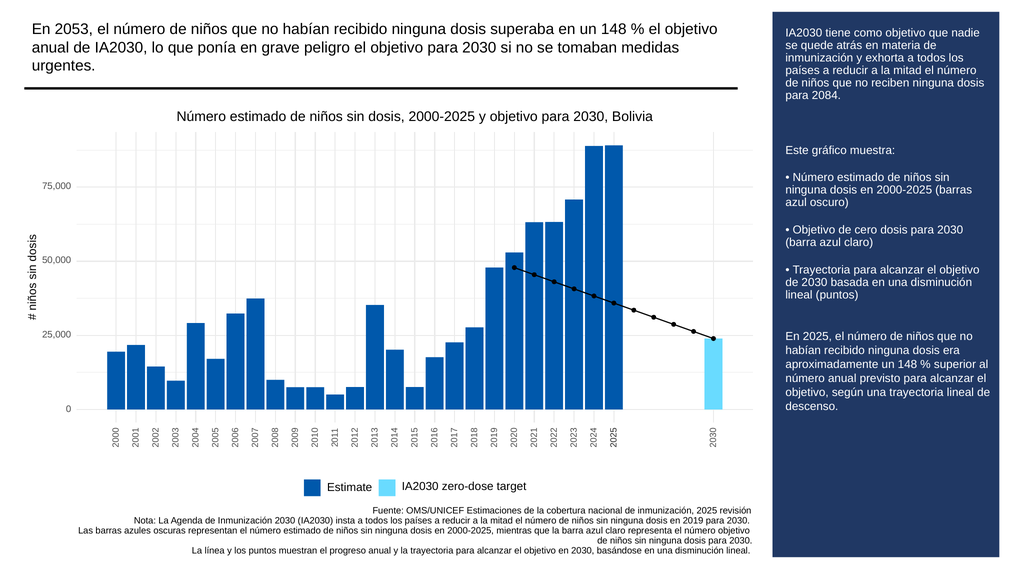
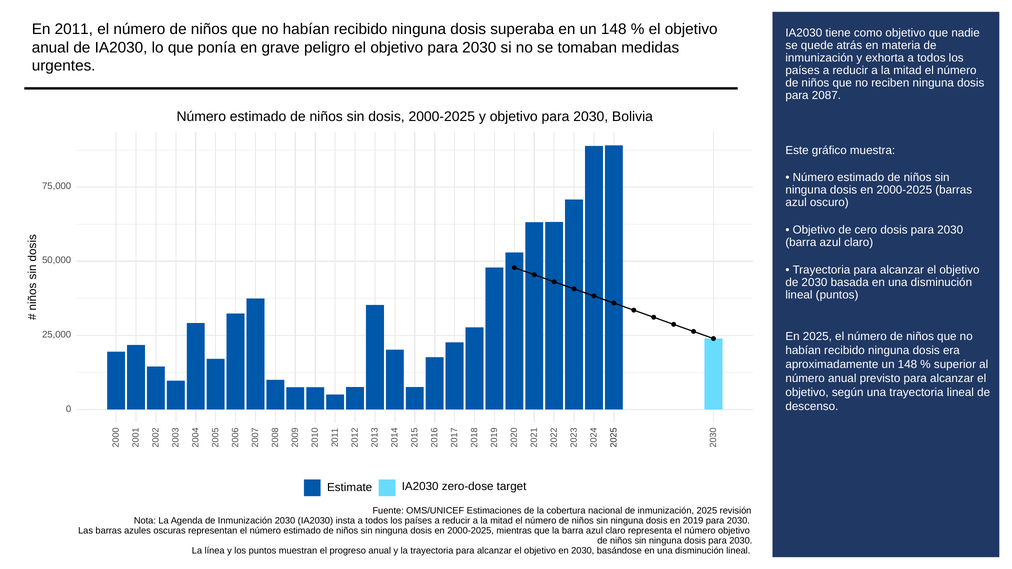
2053: 2053 -> 2011 (74, 29)
2084: 2084 -> 2087 (826, 95)
